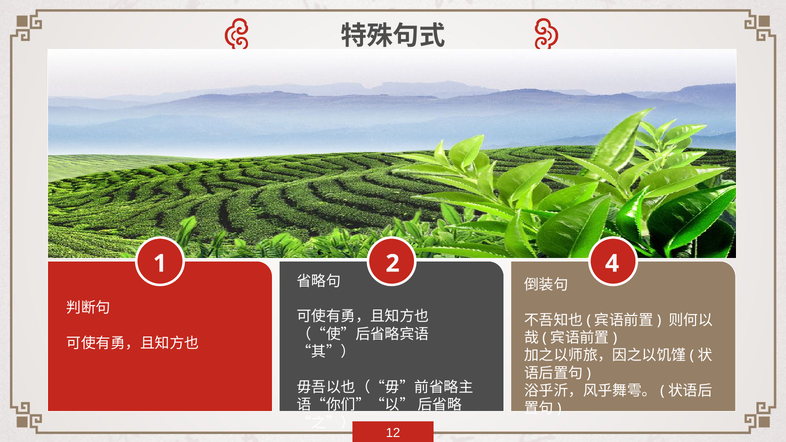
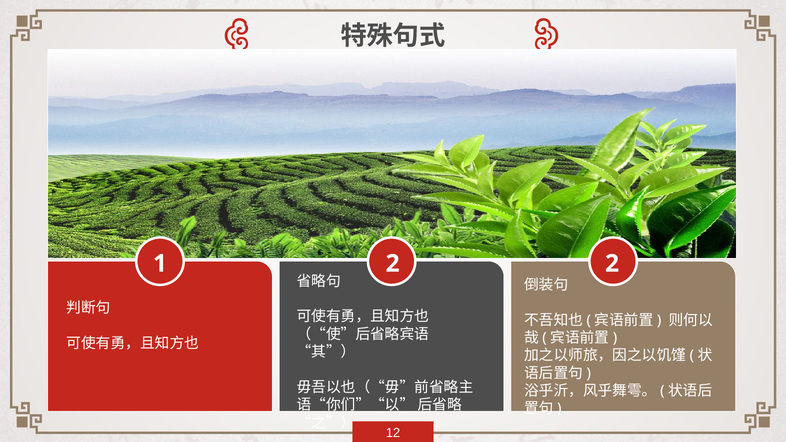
2 4: 4 -> 2 (612, 264)
